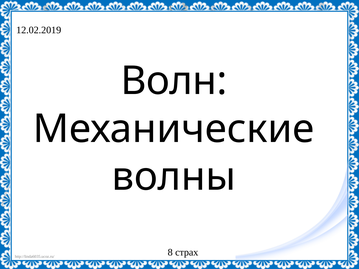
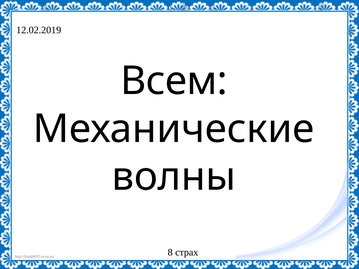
Волн: Волн -> Всем (174, 81)
